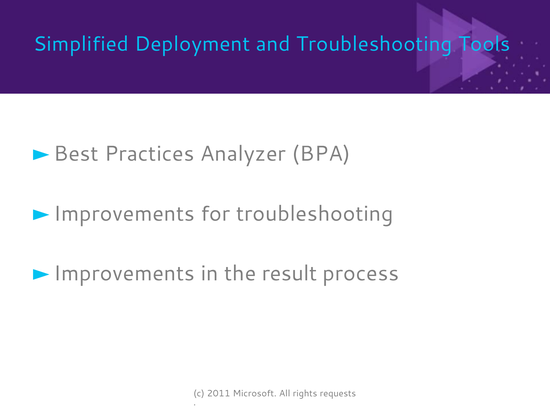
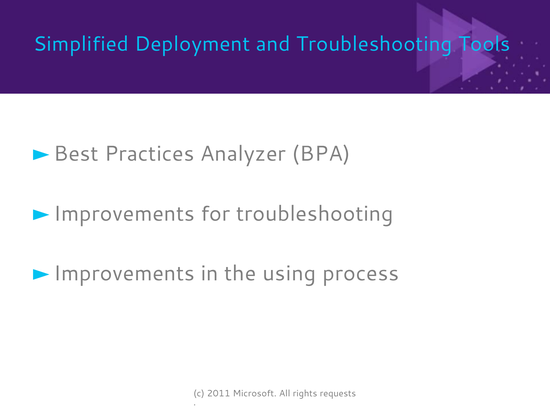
result: result -> using (289, 273)
